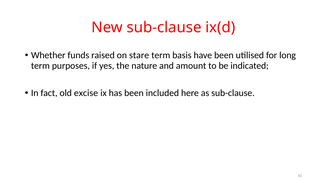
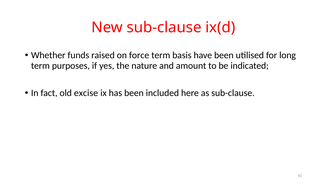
stare: stare -> force (139, 55)
